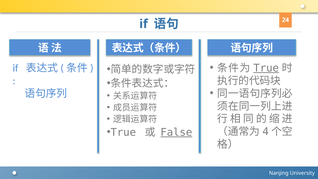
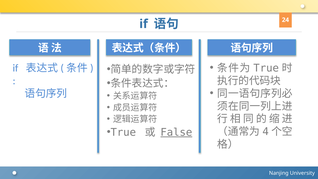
True underline: present -> none (266, 68)
